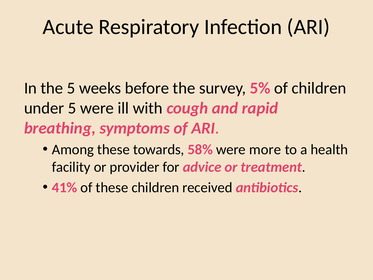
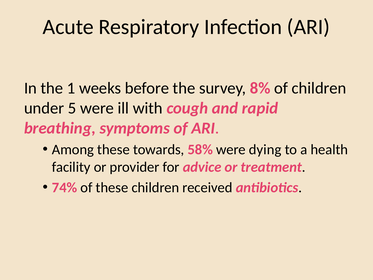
the 5: 5 -> 1 (71, 88)
5%: 5% -> 8% (260, 88)
more: more -> dying (265, 150)
41%: 41% -> 74% (65, 187)
